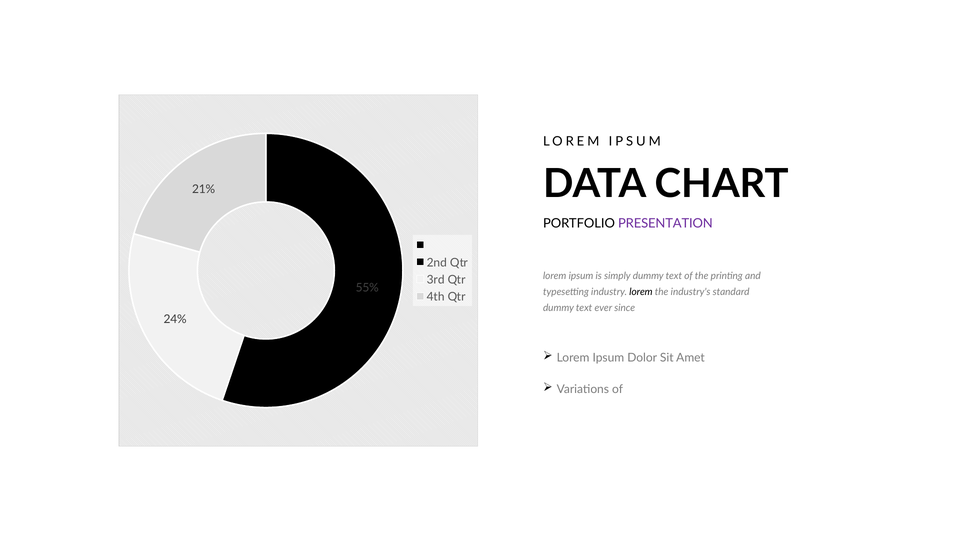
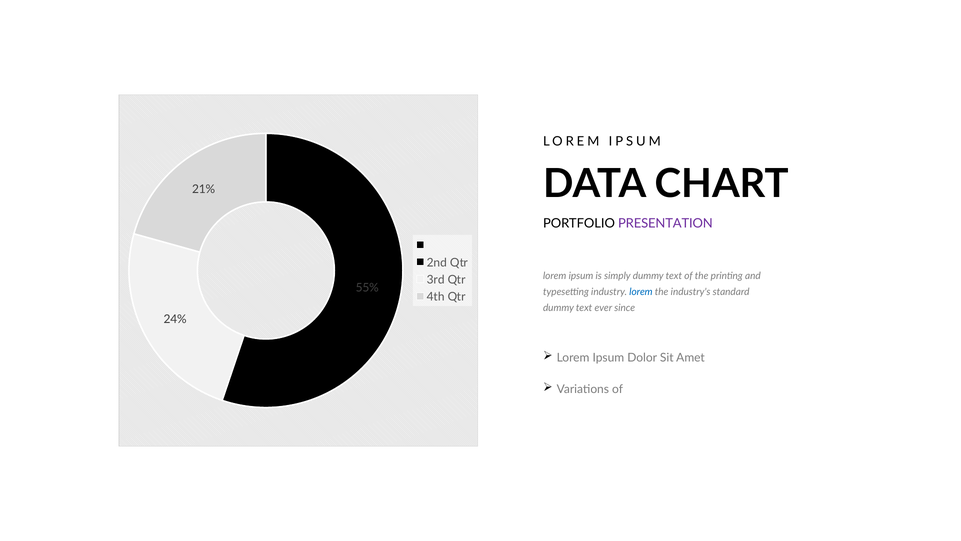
lorem colour: black -> blue (641, 292)
